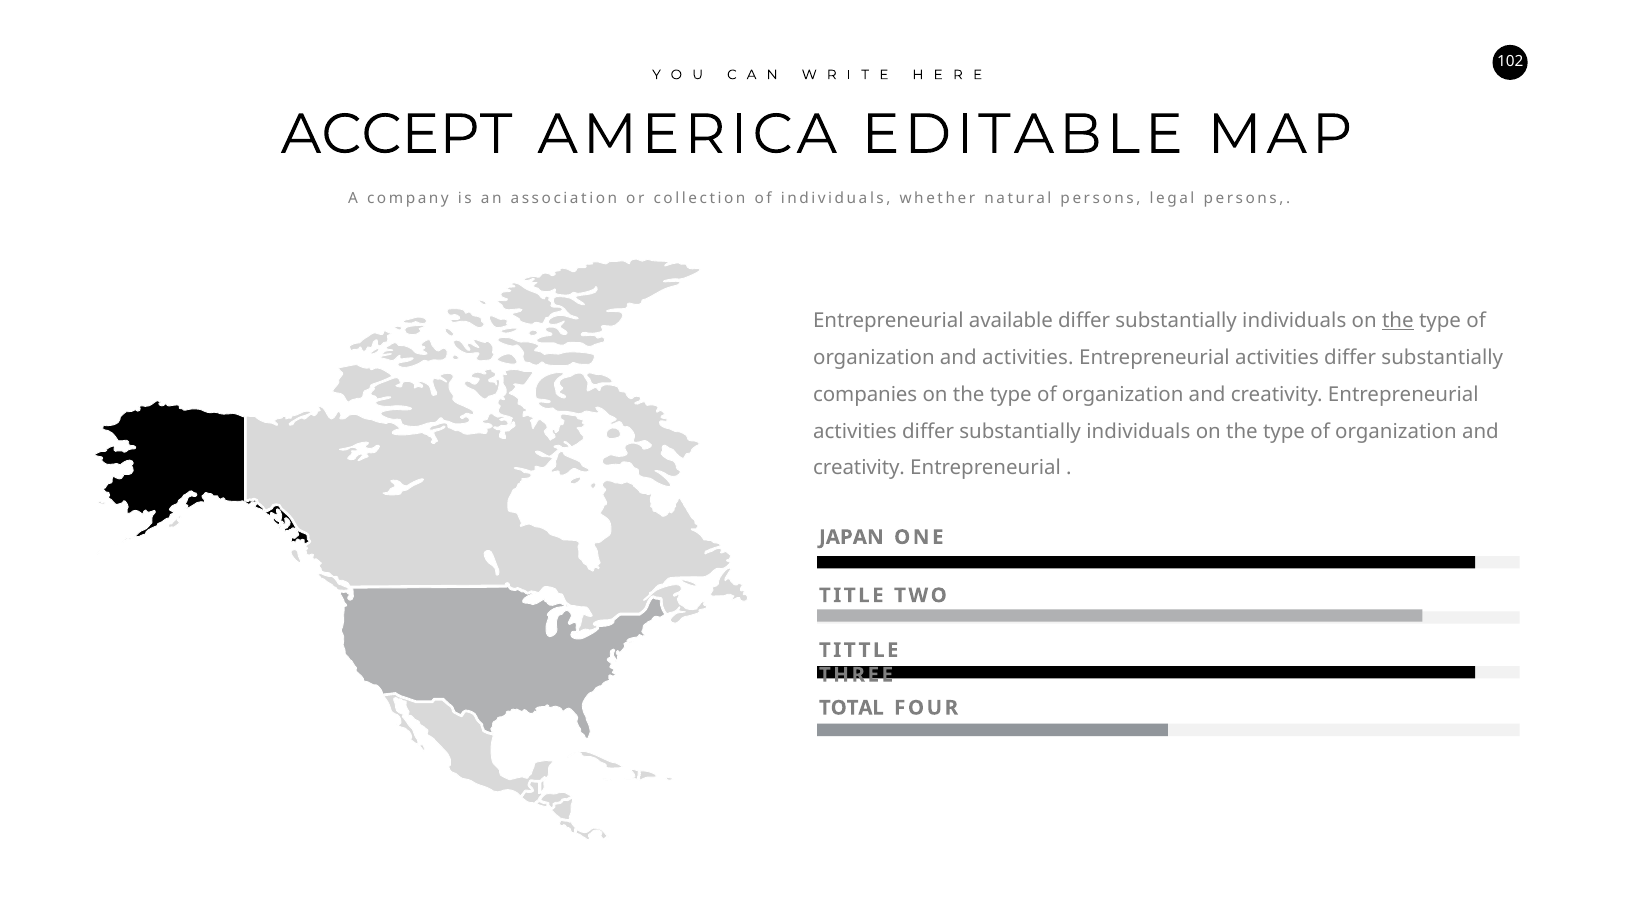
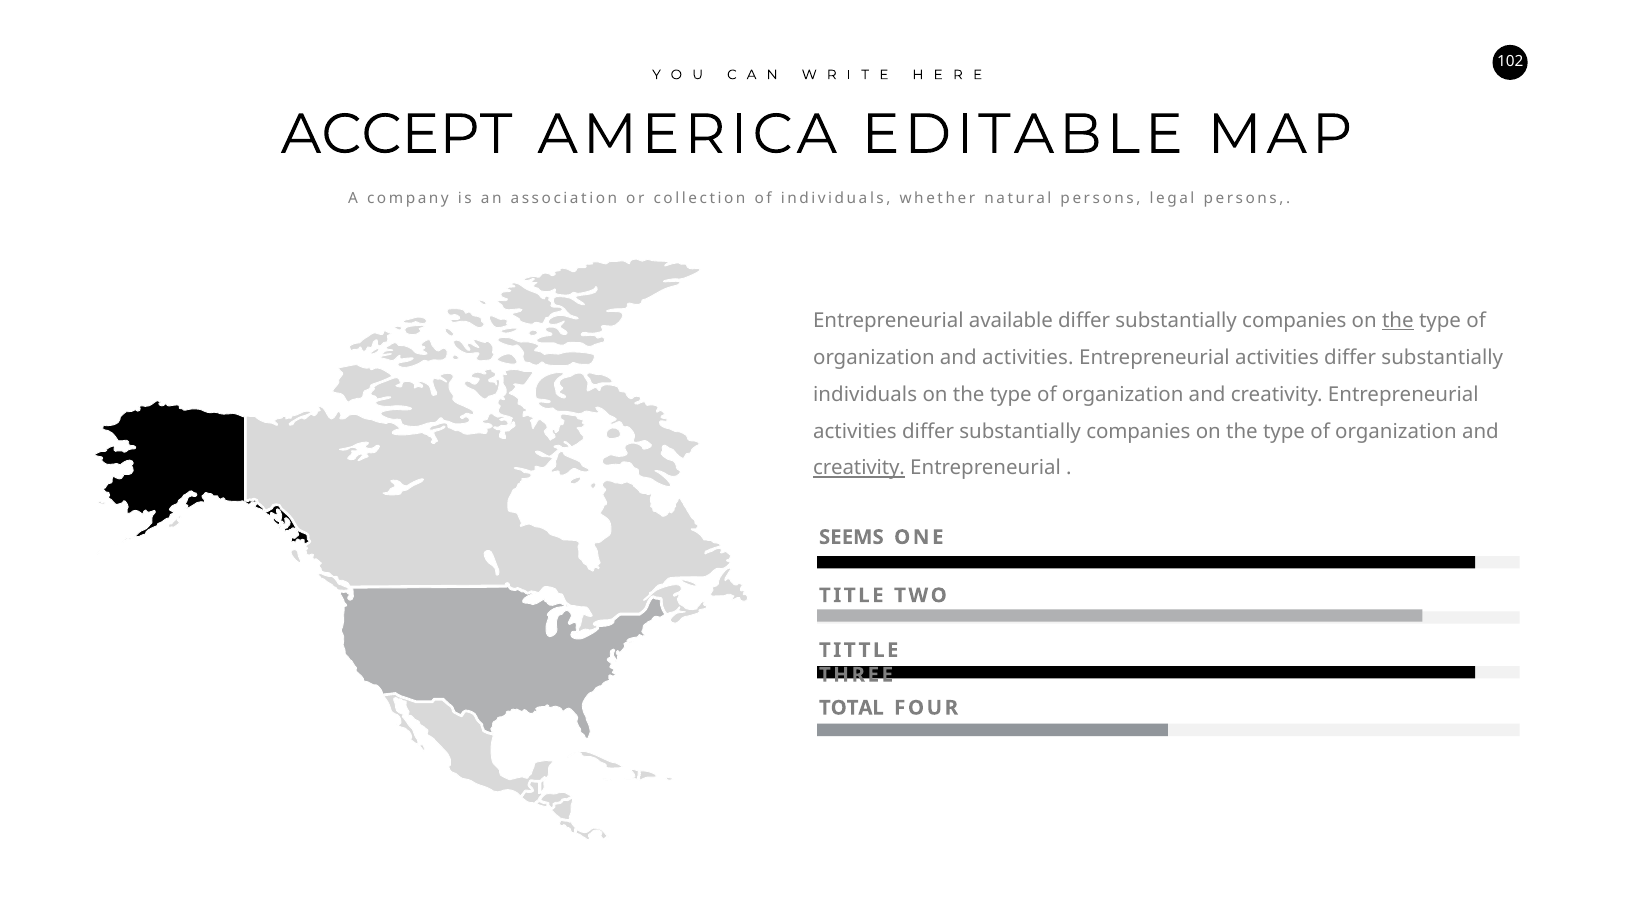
individuals: individuals -> companies (1294, 321)
companies: companies -> individuals (865, 394)
activities differ substantially individuals: individuals -> companies (1138, 431)
creativity underline: none -> present (859, 468)
JAPAN: JAPAN -> SEEMS (851, 537)
